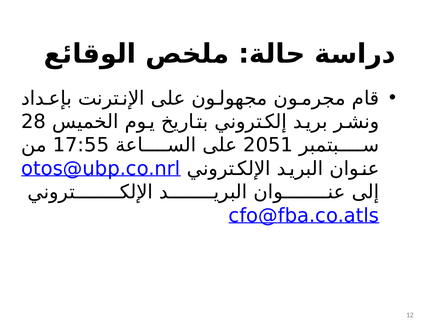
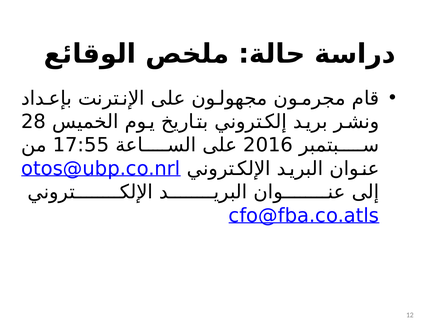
2051: 2051 -> 2016 (268, 145)
